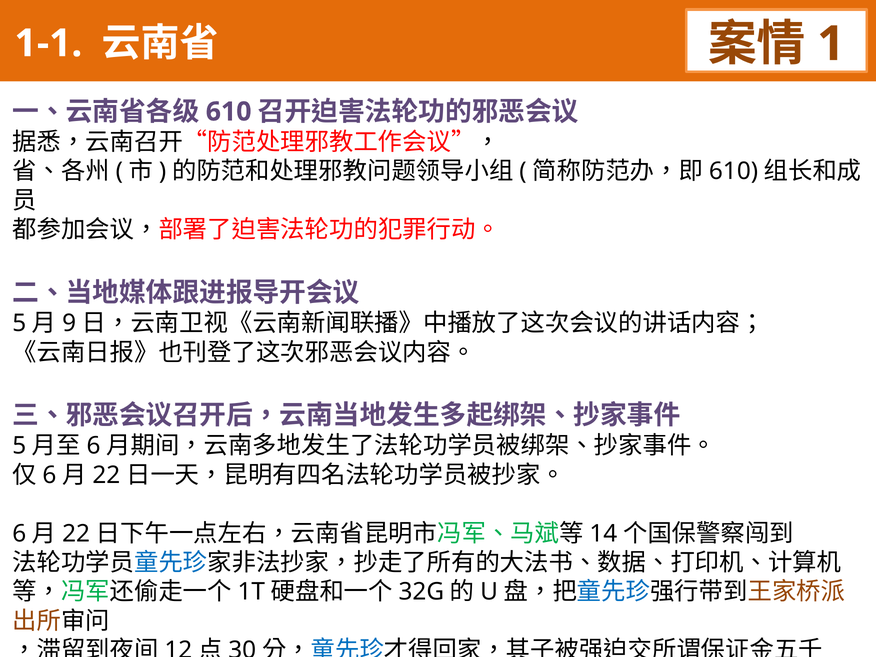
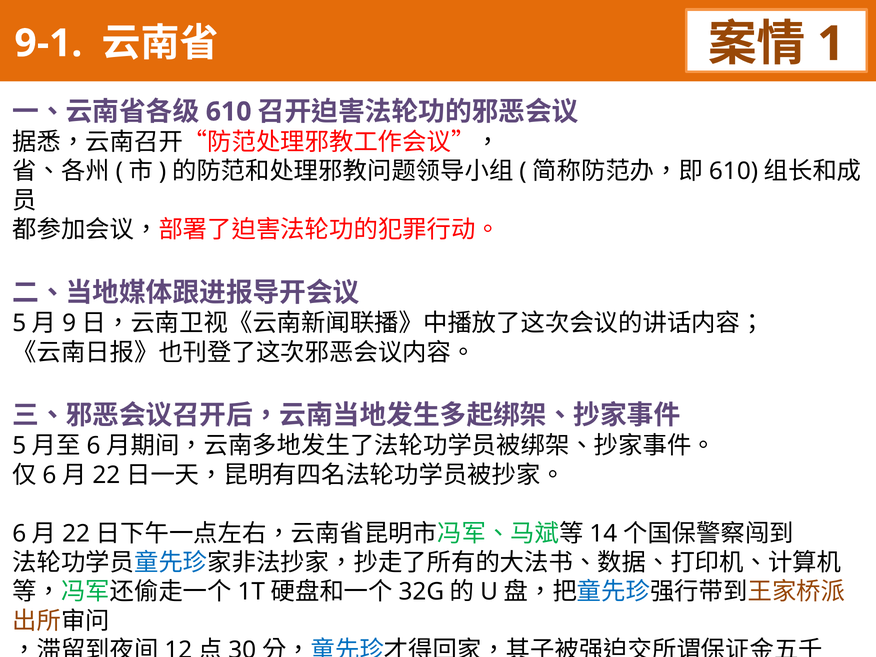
1-1: 1-1 -> 9-1 (48, 43)
